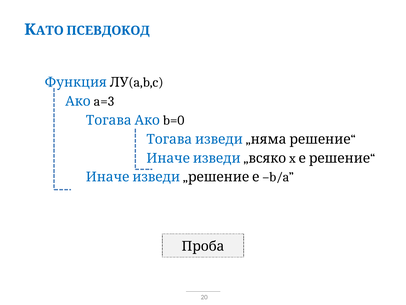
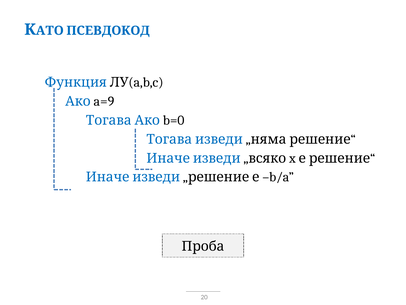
a=3: a=3 -> a=9 (104, 101)
